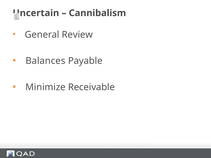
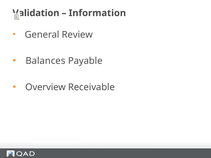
Uncertain: Uncertain -> Validation (36, 13)
Cannibalism: Cannibalism -> Information (97, 13)
Minimize: Minimize -> Overview (46, 87)
